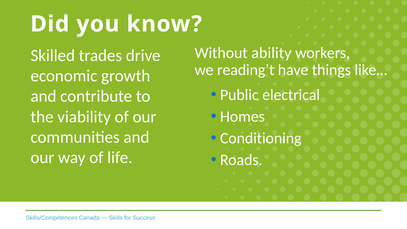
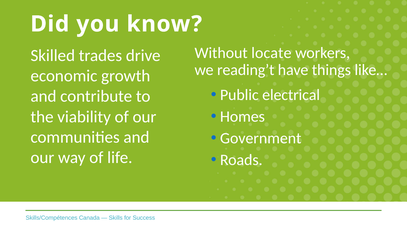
ability: ability -> locate (271, 53)
Conditioning: Conditioning -> Government (261, 138)
